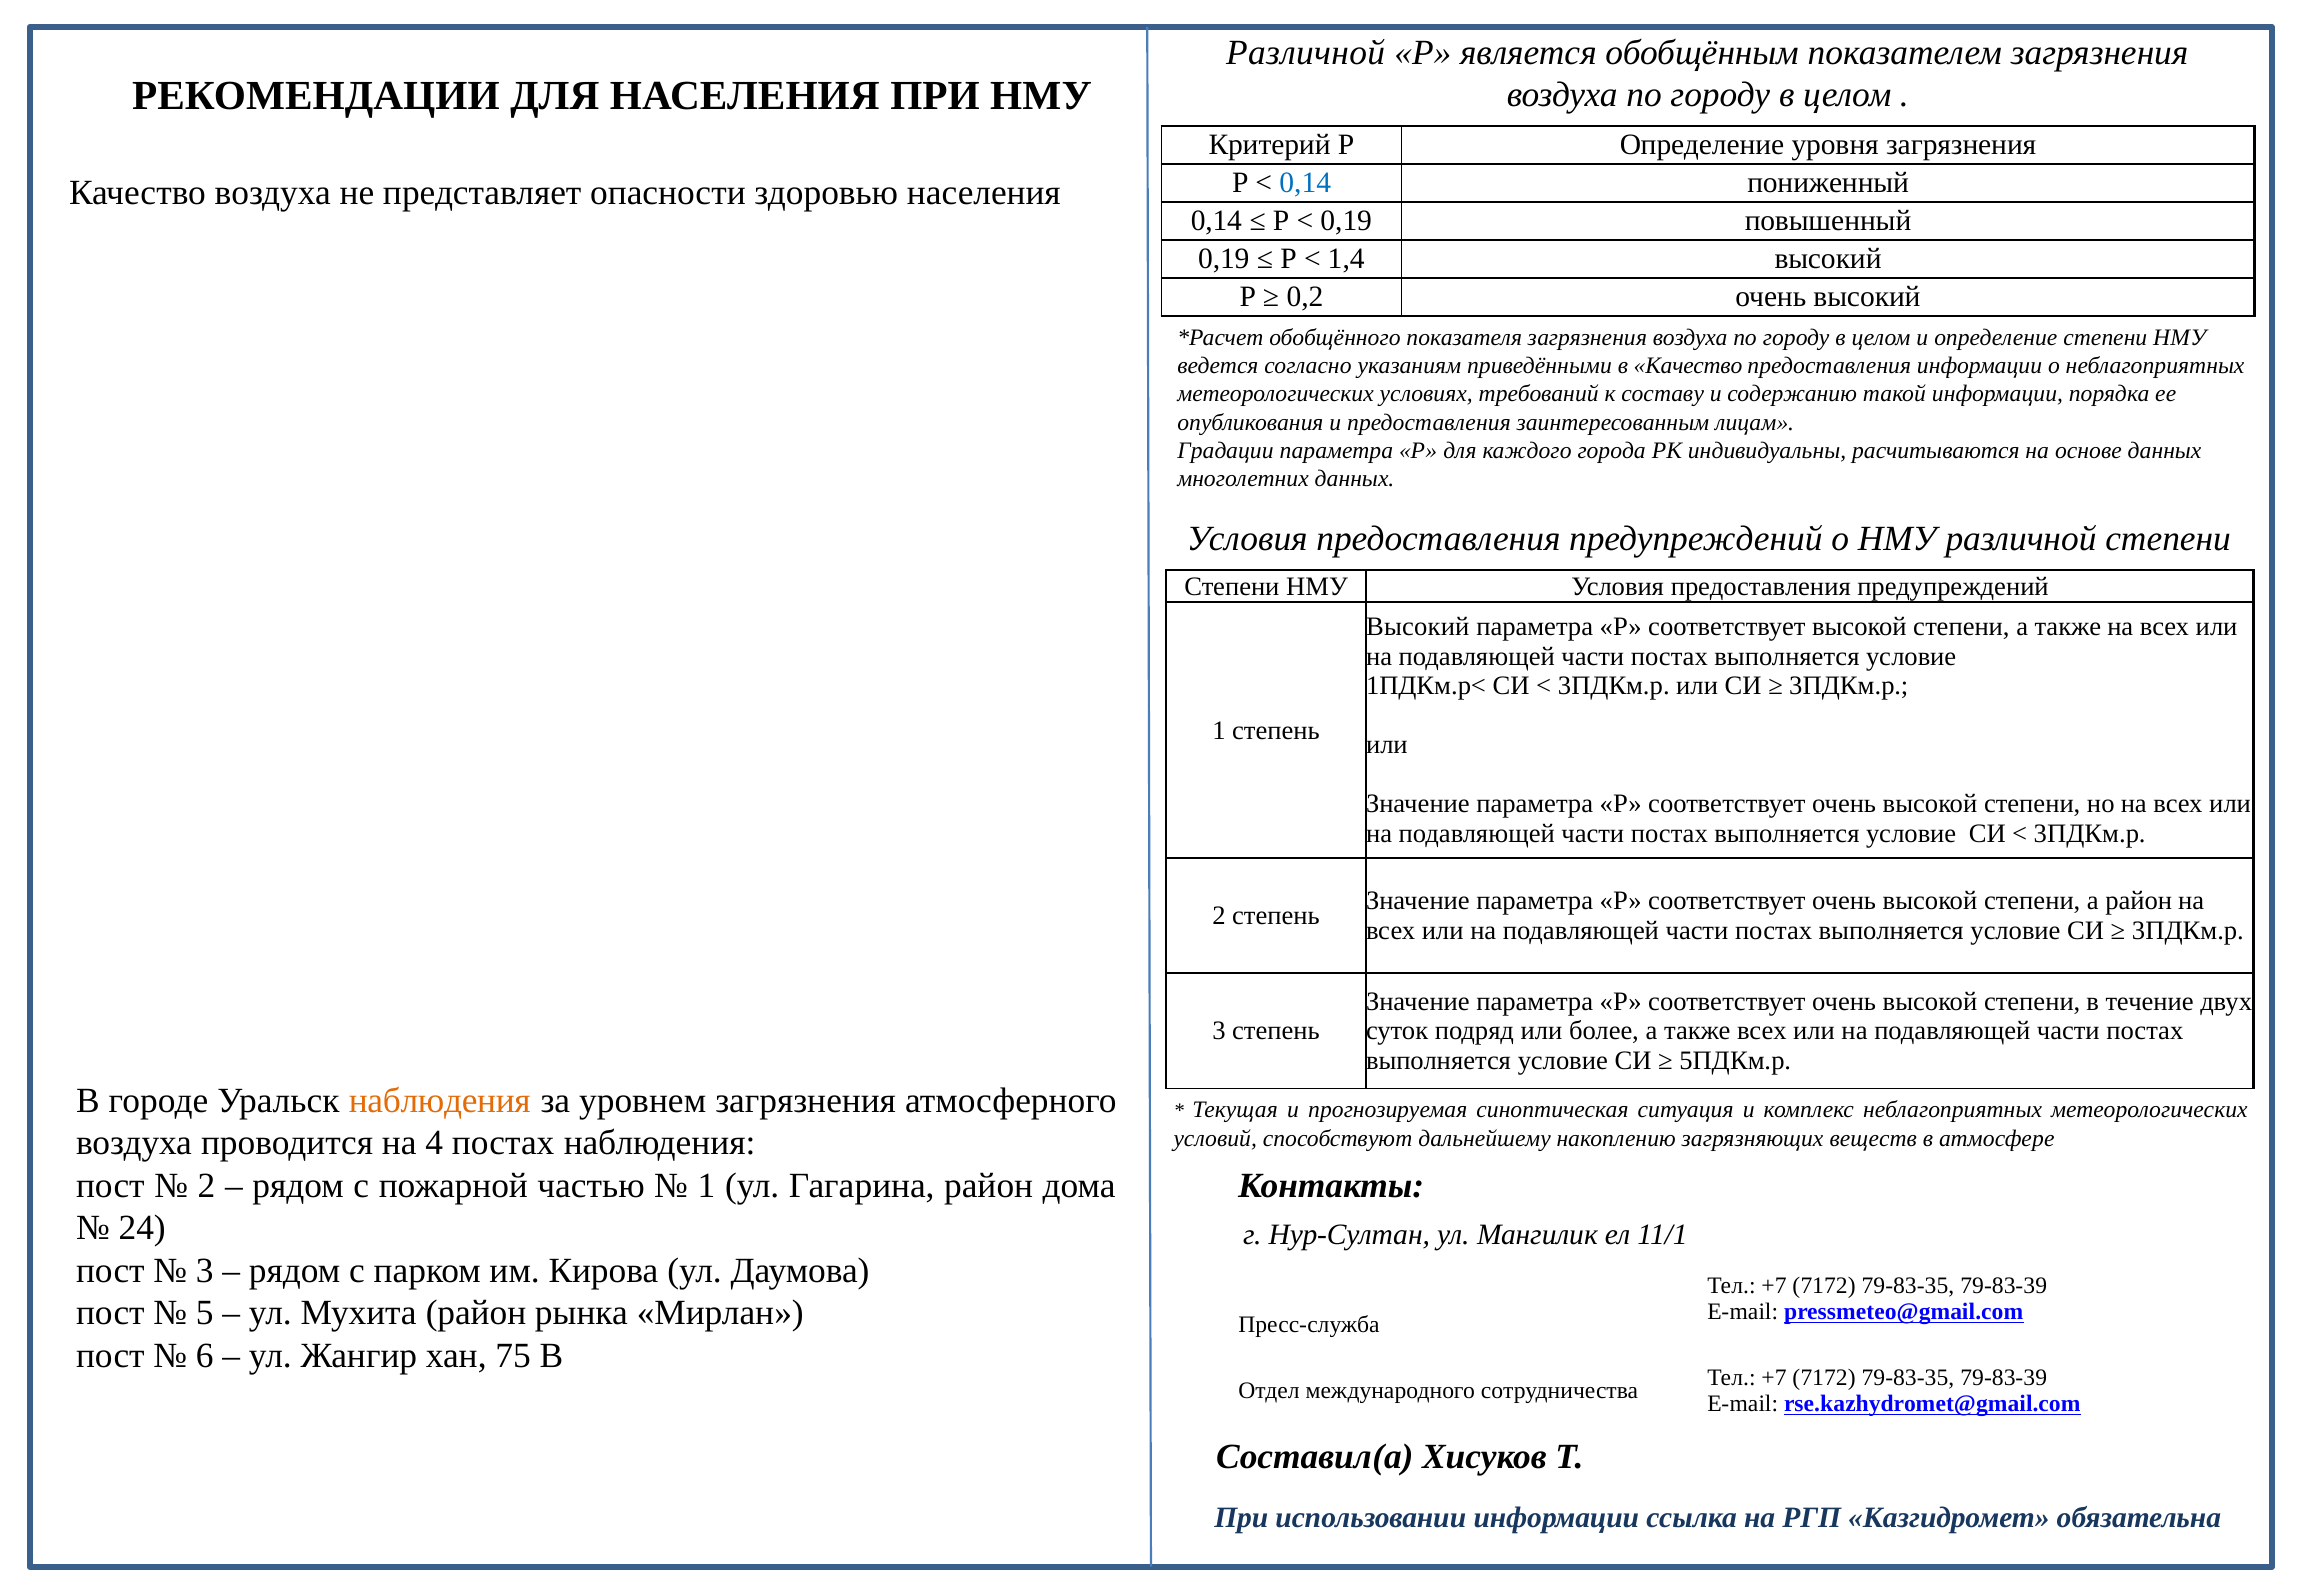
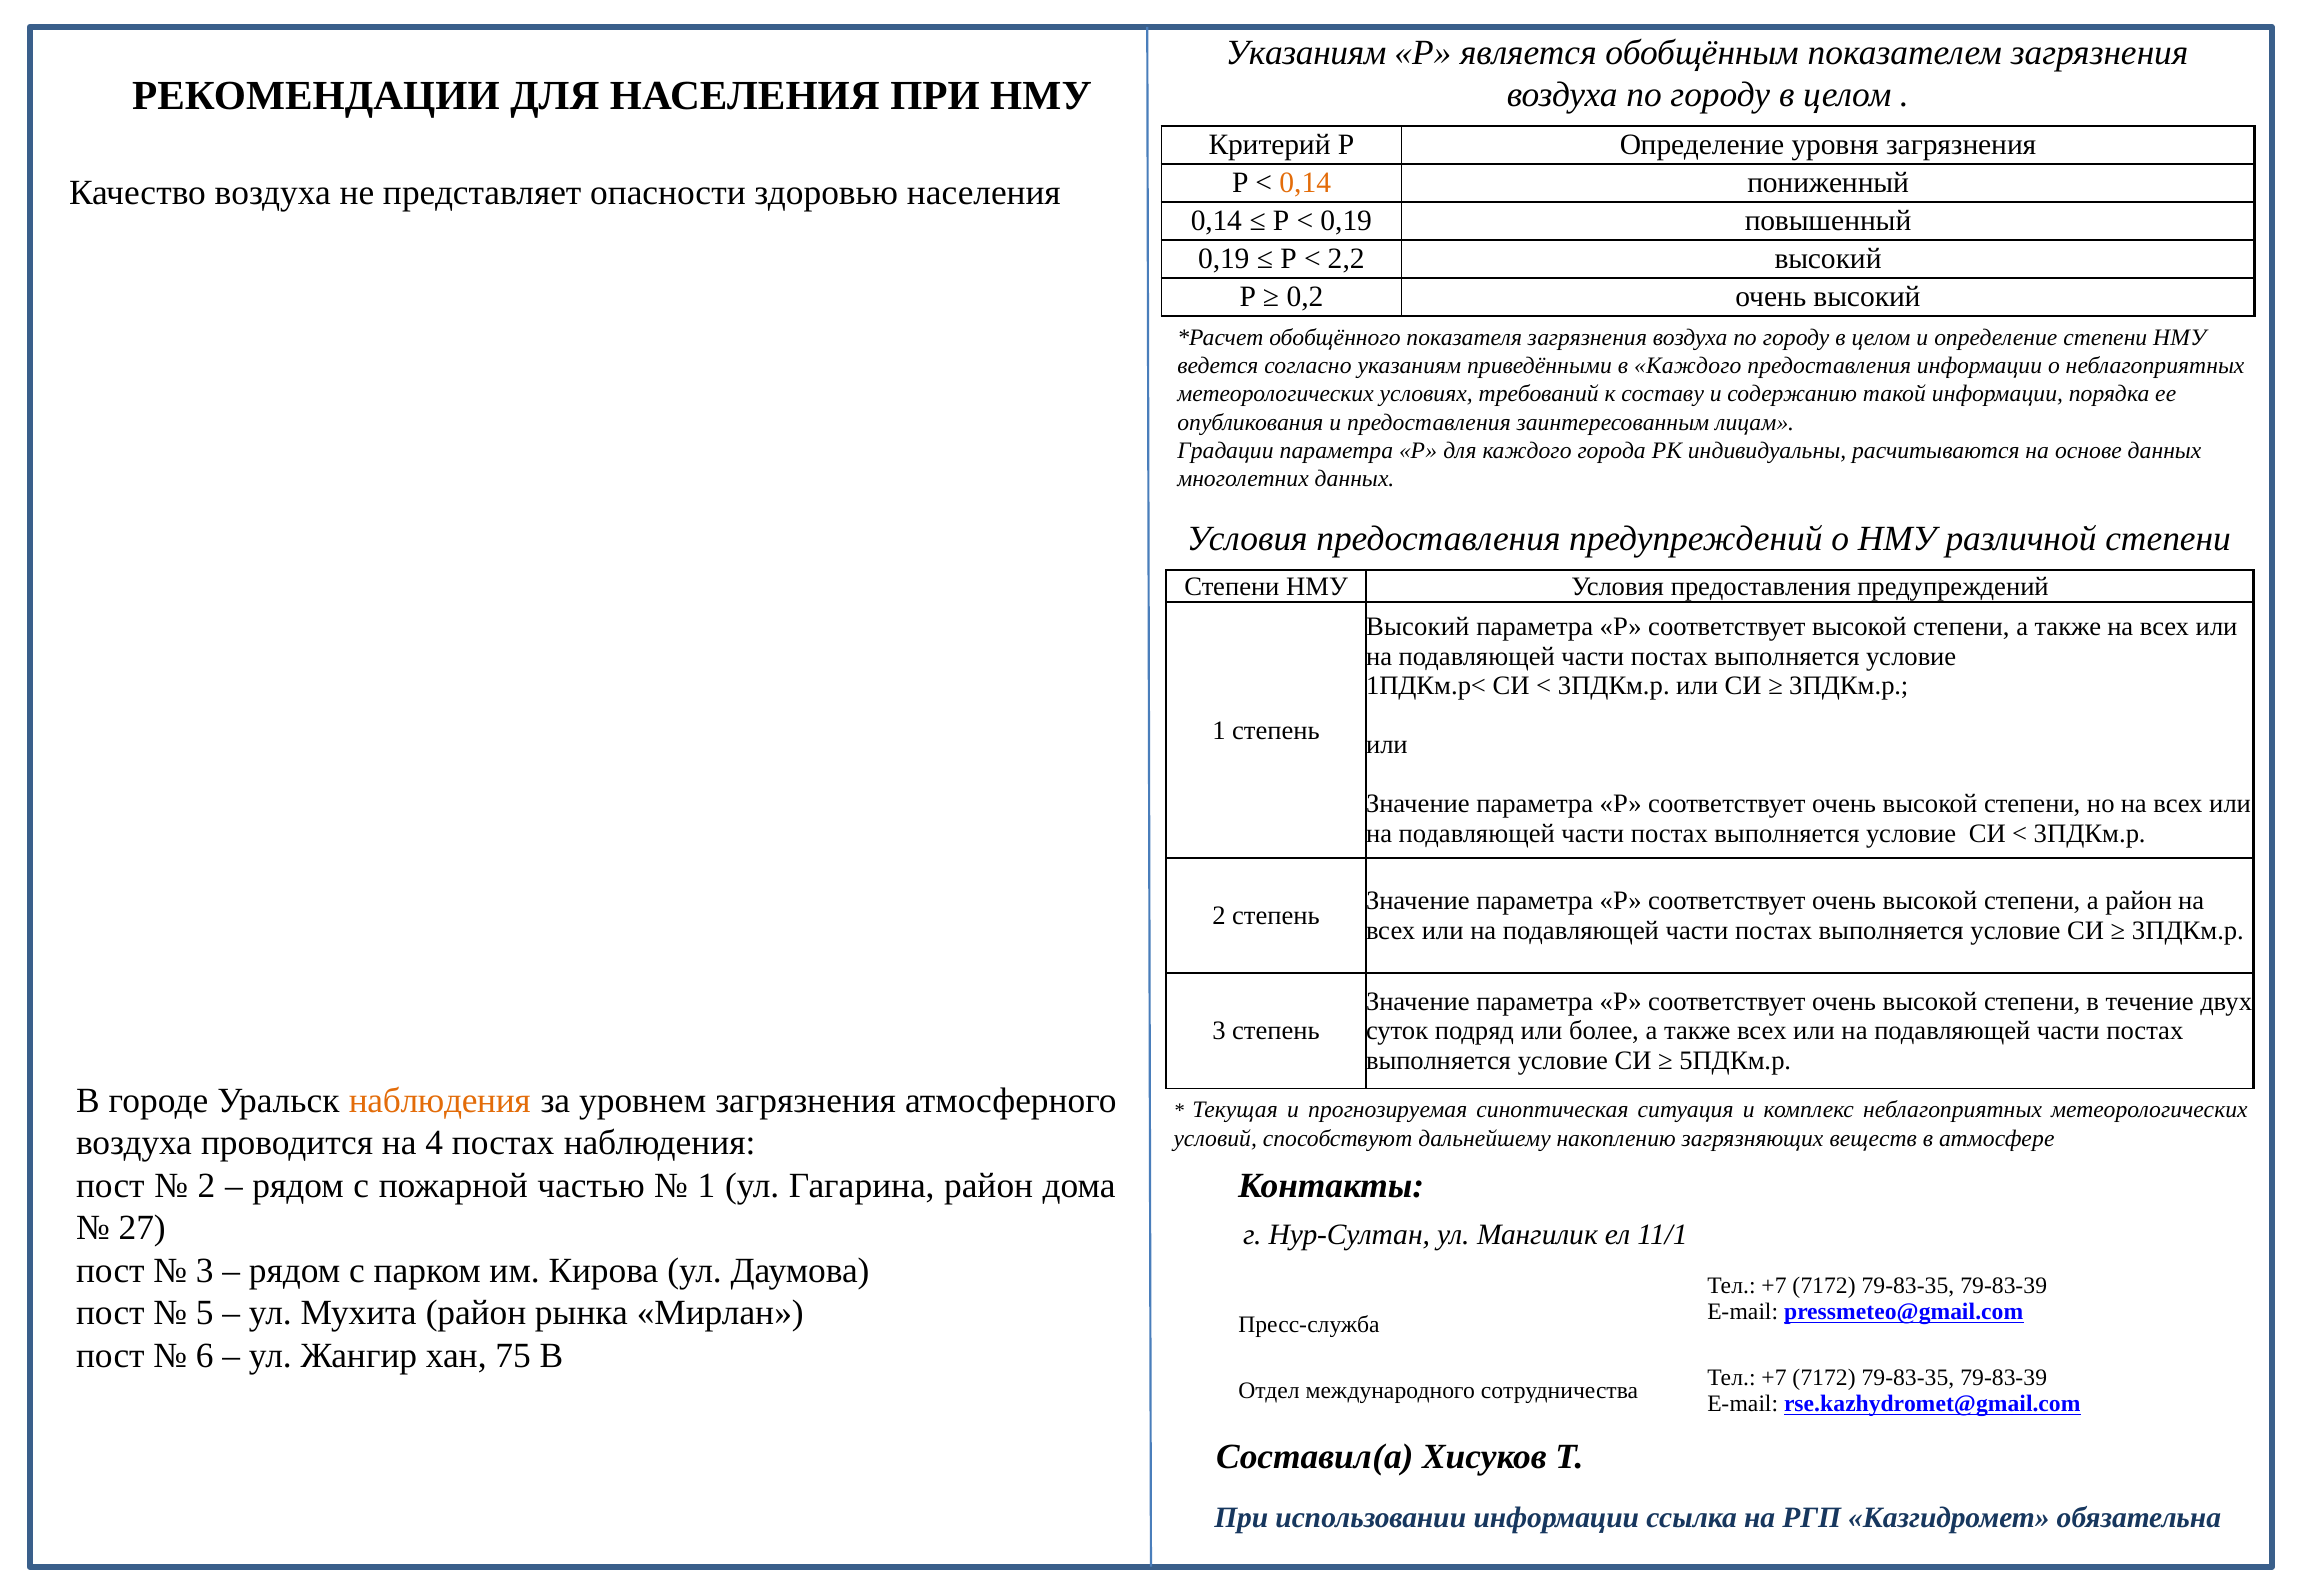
Различной: Различной -> Указаниям (1306, 53)
0,14 colour: blue -> orange (1305, 183)
1,4: 1,4 -> 2,2 (1346, 259)
в Качество: Качество -> Каждого (1688, 366)
24: 24 -> 27 (142, 1228)
